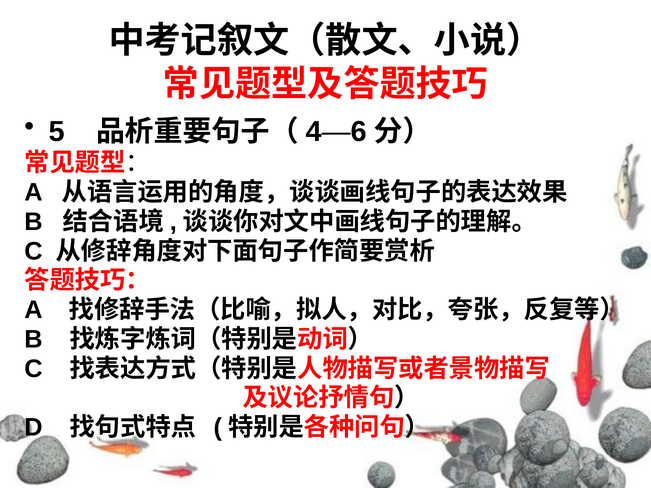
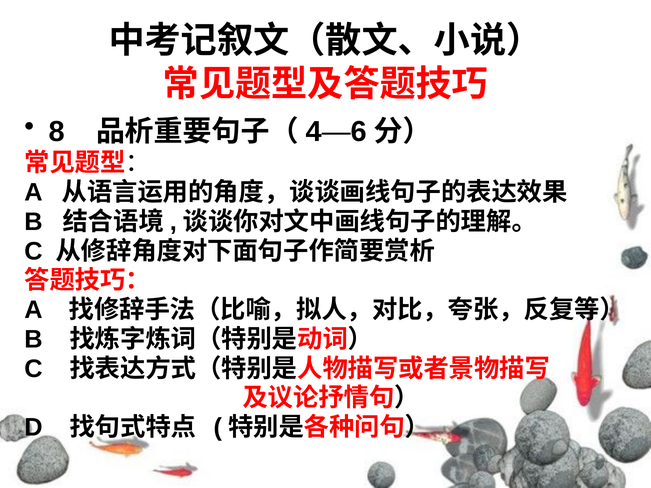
5: 5 -> 8 (57, 132)
